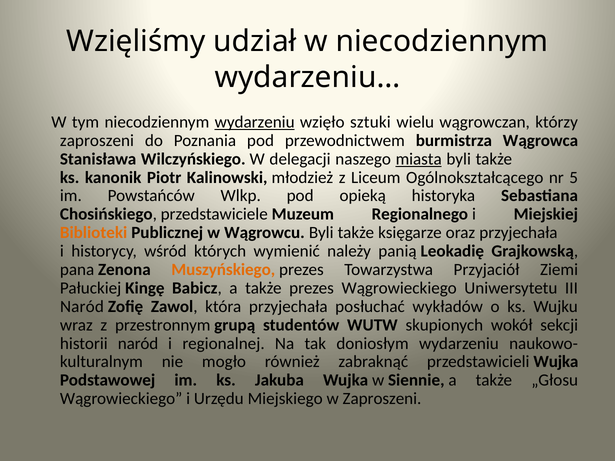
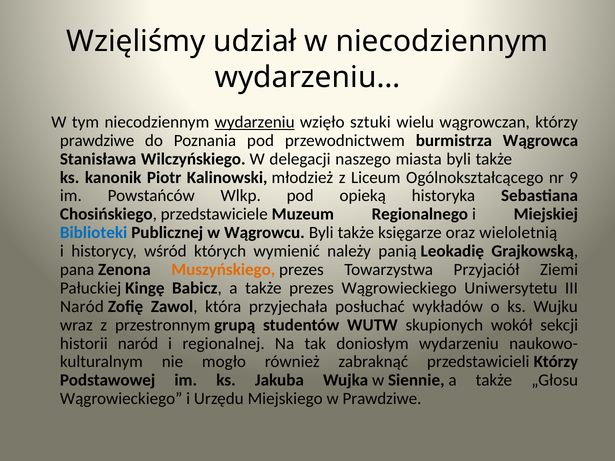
zaproszeni: zaproszeni -> prawdziwe (97, 141)
miasta underline: present -> none (419, 159)
5: 5 -> 9 (574, 178)
Biblioteki colour: orange -> blue (94, 233)
oraz przyjechała: przyjechała -> wieloletnią (518, 233)
przedstawicieli Wujka: Wujka -> Którzy (556, 362)
w Zaproszeni: Zaproszeni -> Prawdziwe (382, 399)
